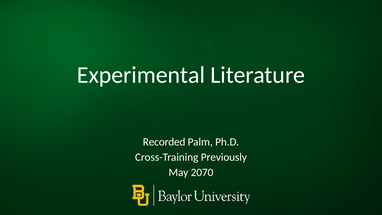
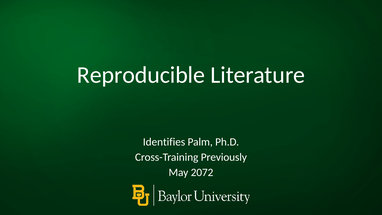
Experimental: Experimental -> Reproducible (141, 75)
Recorded: Recorded -> Identifies (164, 142)
2070: 2070 -> 2072 (202, 172)
